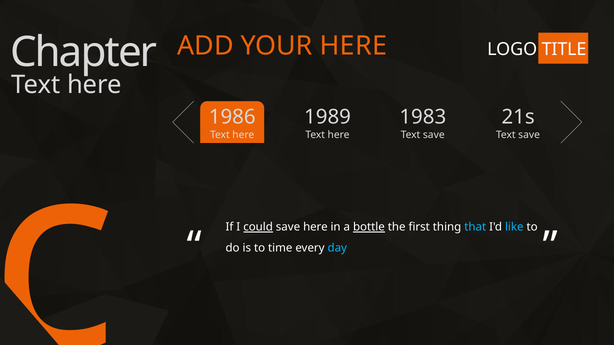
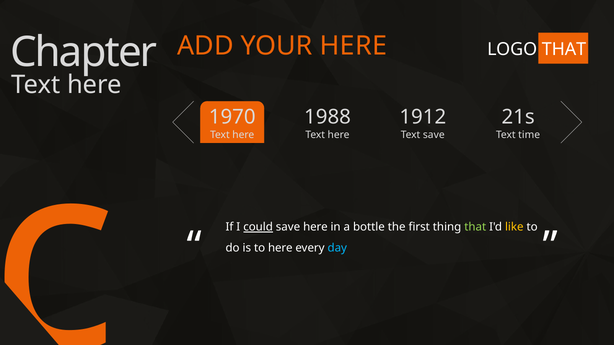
TITLE: TITLE -> THAT (564, 49)
1986: 1986 -> 1970 (232, 117)
1989: 1989 -> 1988 (328, 117)
1983: 1983 -> 1912 (423, 117)
save: save -> time (529, 135)
bottle underline: present -> none (369, 227)
that colour: light blue -> light green (475, 227)
like colour: light blue -> yellow (514, 227)
to time: time -> here (280, 248)
